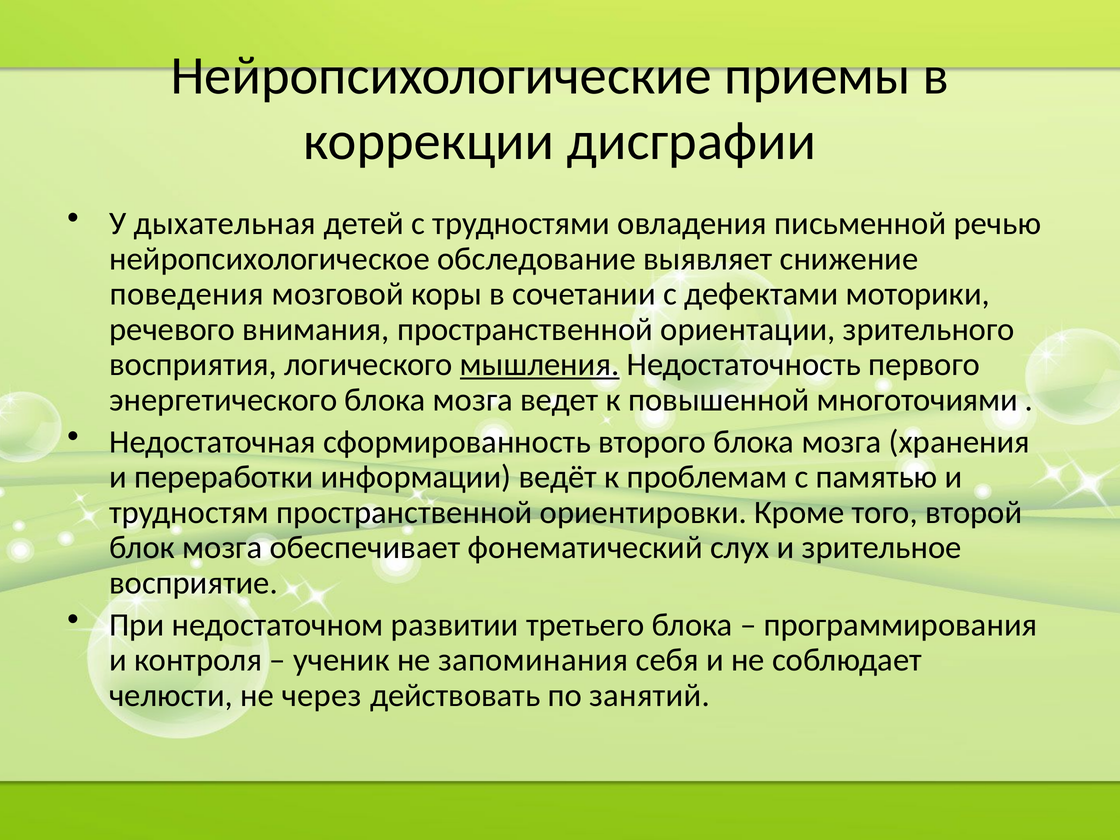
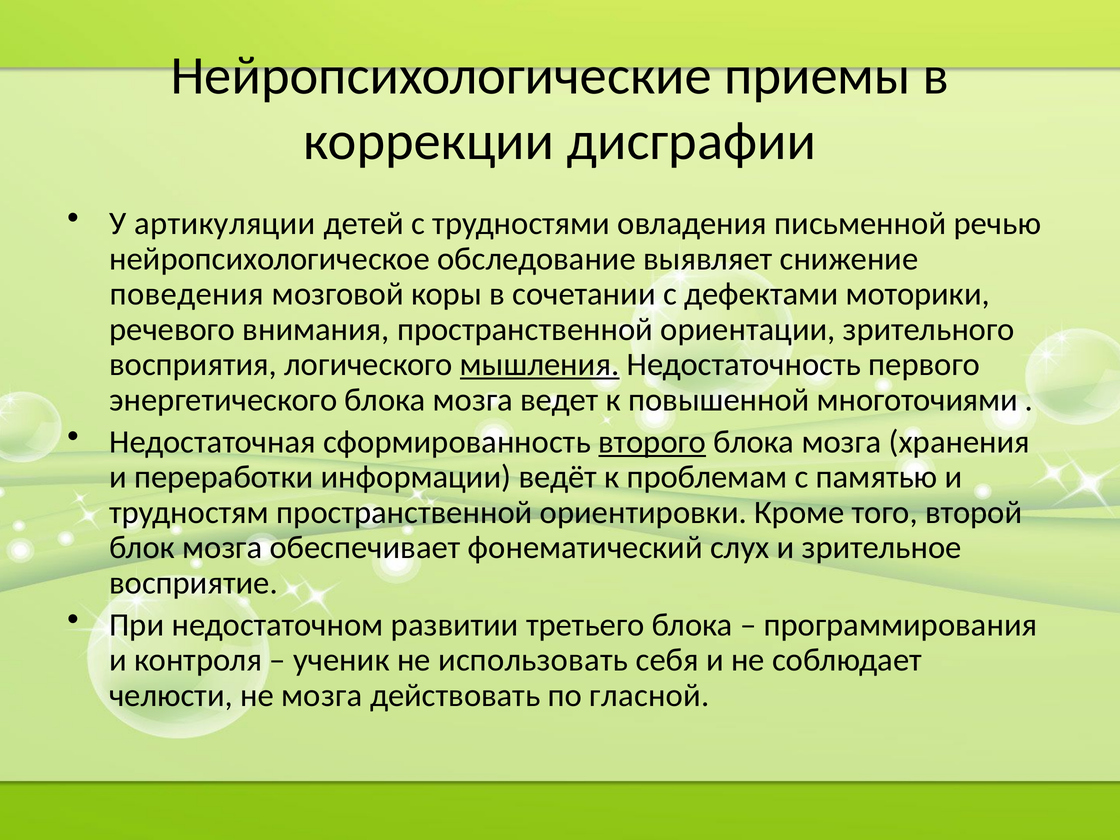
дыхательная: дыхательная -> артикуляции (225, 223)
второго underline: none -> present (652, 442)
запоминания: запоминания -> использовать (533, 660)
не через: через -> мозга (322, 695)
занятий: занятий -> гласной (650, 695)
